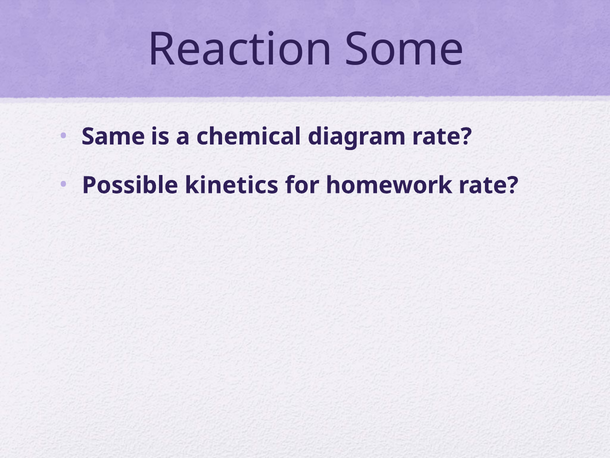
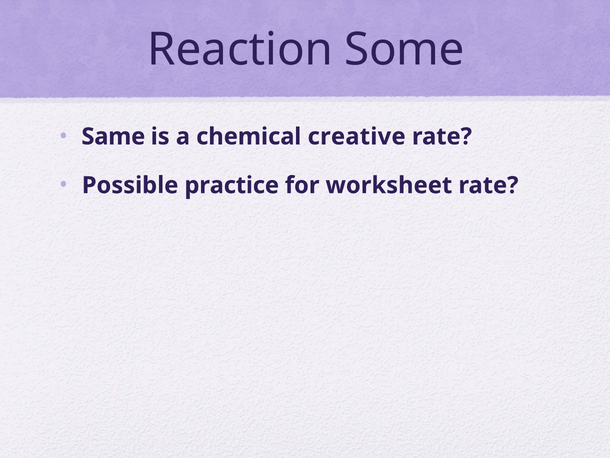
diagram: diagram -> creative (357, 136)
kinetics: kinetics -> practice (232, 185)
homework: homework -> worksheet (389, 185)
